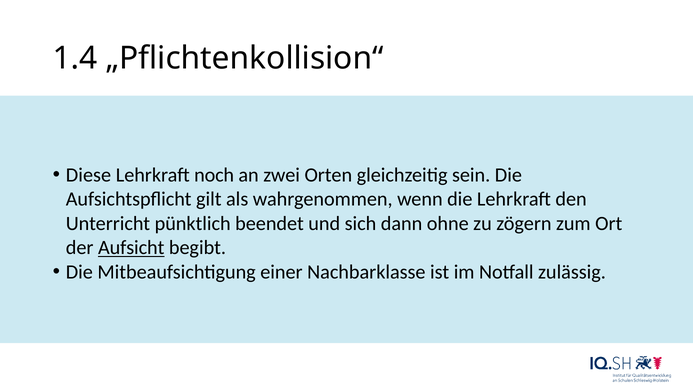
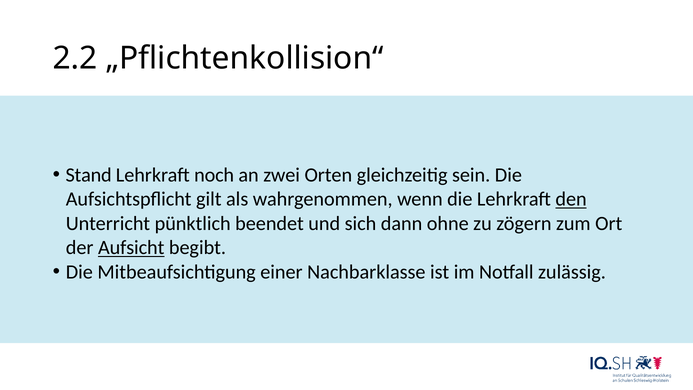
1.4: 1.4 -> 2.2 (75, 58)
Diese: Diese -> Stand (89, 175)
den underline: none -> present (571, 199)
